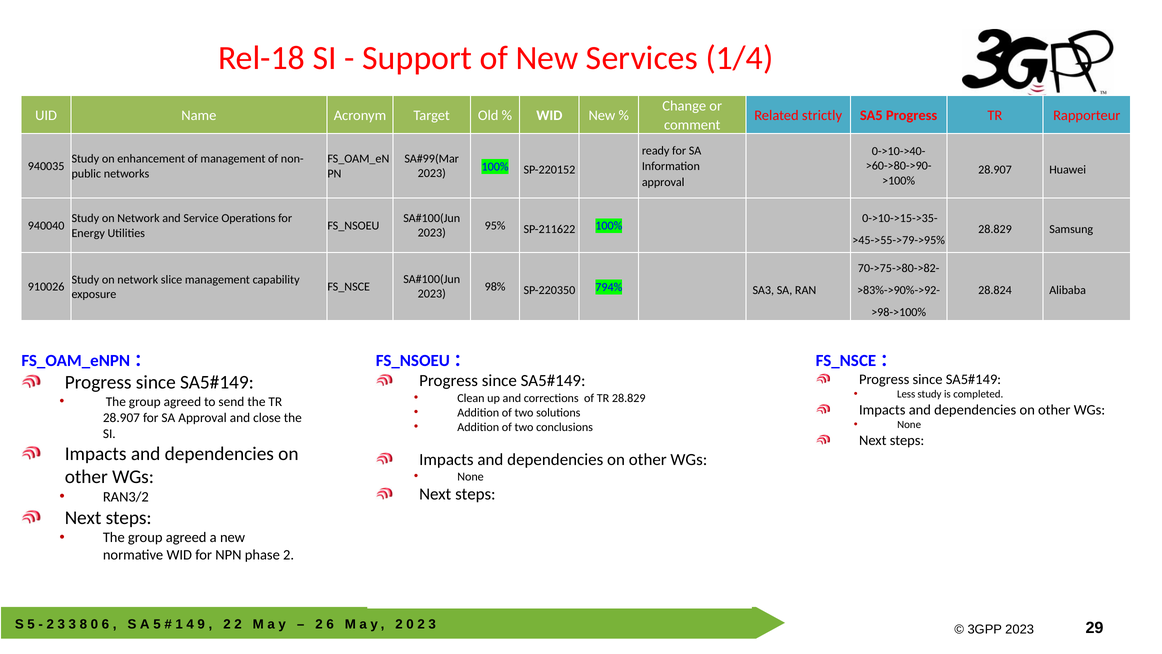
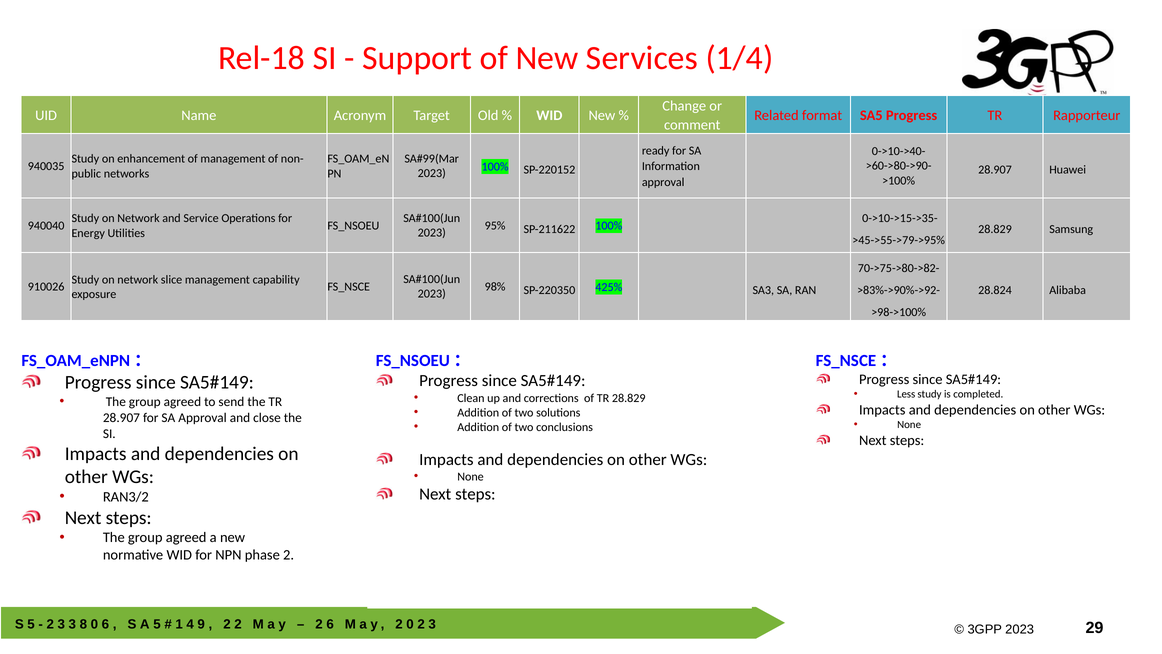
strictly: strictly -> format (822, 115)
794%: 794% -> 425% (609, 287)
